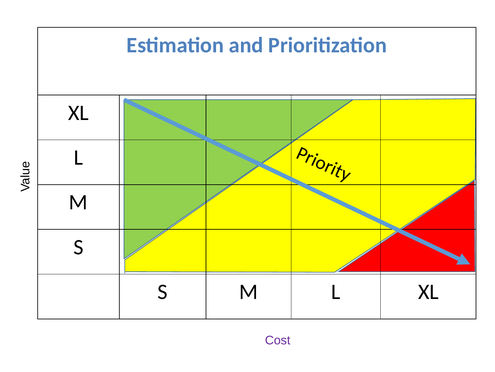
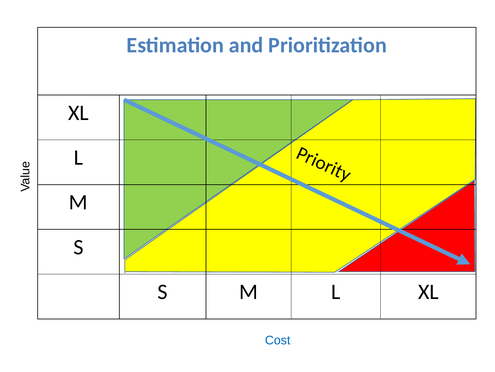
Cost colour: purple -> blue (278, 340)
